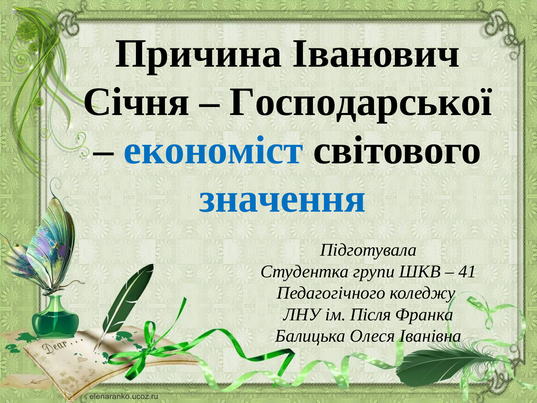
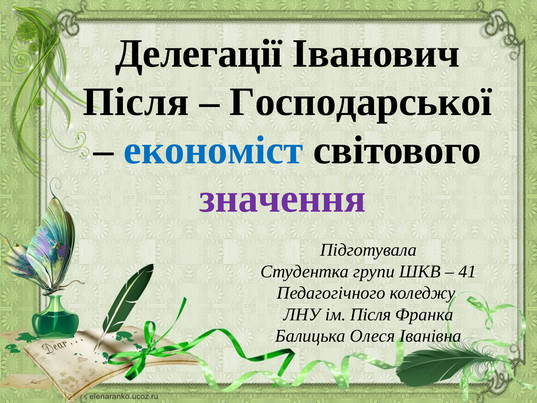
Причина: Причина -> Делегації (199, 53)
Січня: Січня -> Після (136, 102)
значення colour: blue -> purple (283, 198)
